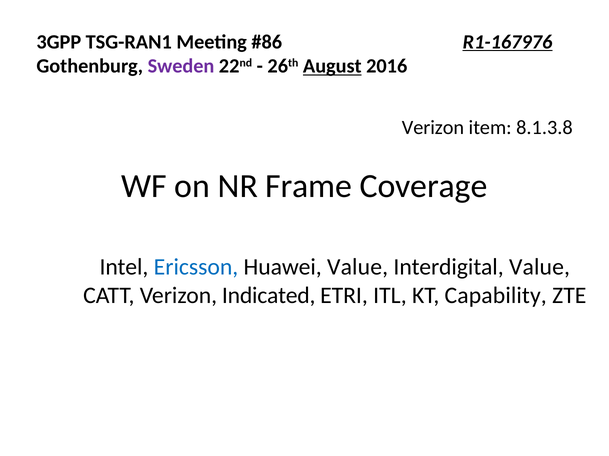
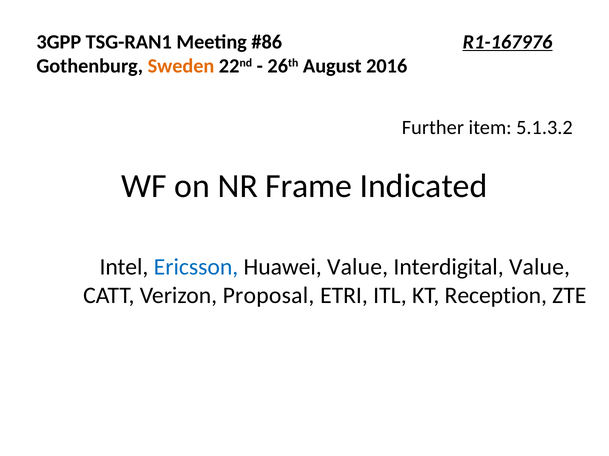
Sweden colour: purple -> orange (181, 66)
August underline: present -> none (332, 66)
Verizon: Verizon -> Further (433, 128)
8.1.3.8: 8.1.3.8 -> 5.1.3.2 (544, 128)
Coverage: Coverage -> Indicated (424, 187)
Indicated: Indicated -> Proposal (268, 296)
Capability: Capability -> Reception (496, 296)
